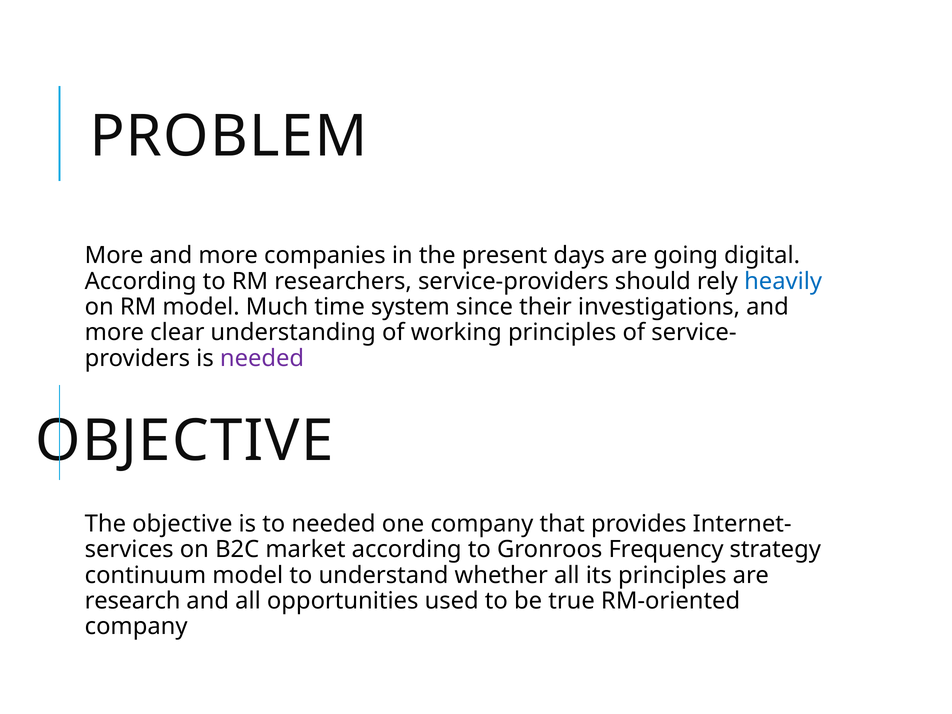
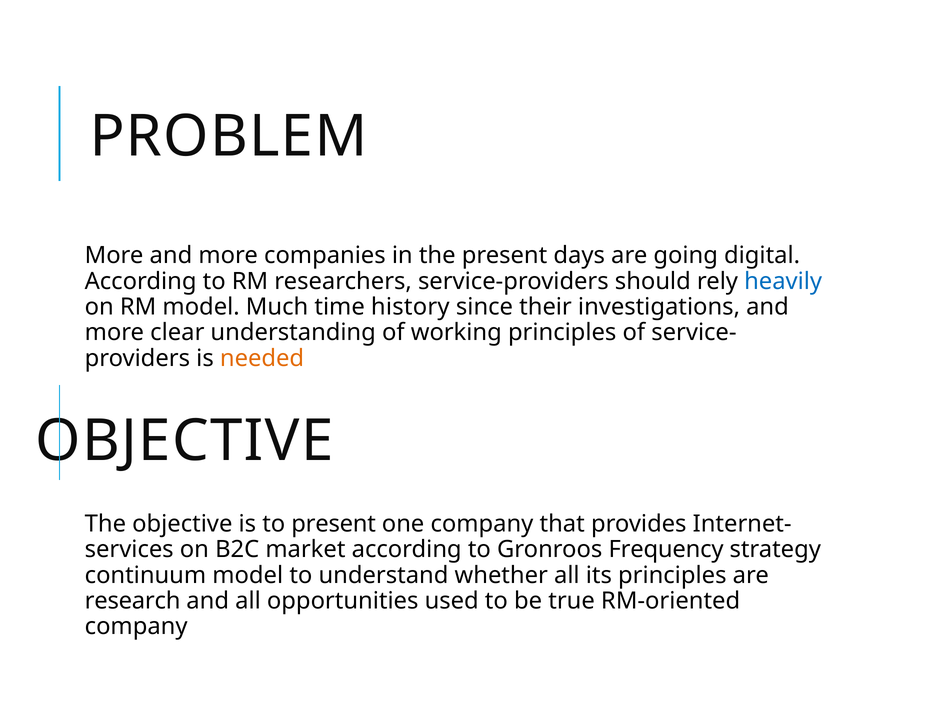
system: system -> history (410, 307)
needed colour: purple -> orange (262, 358)
to needed: needed -> present (334, 524)
